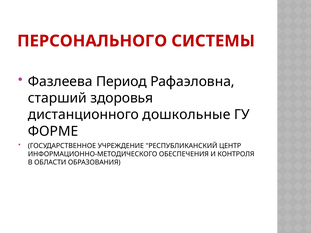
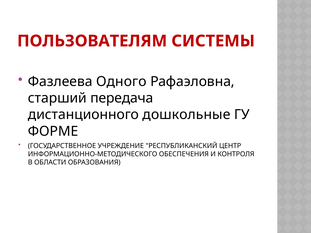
ПЕРСОНАЛЬНОГО: ПЕРСОНАЛЬНОГО -> ПОЛЬЗОВАТЕЛЯМ (92, 41)
Период: Период -> Одного (121, 82)
здоровья: здоровья -> передача (122, 98)
